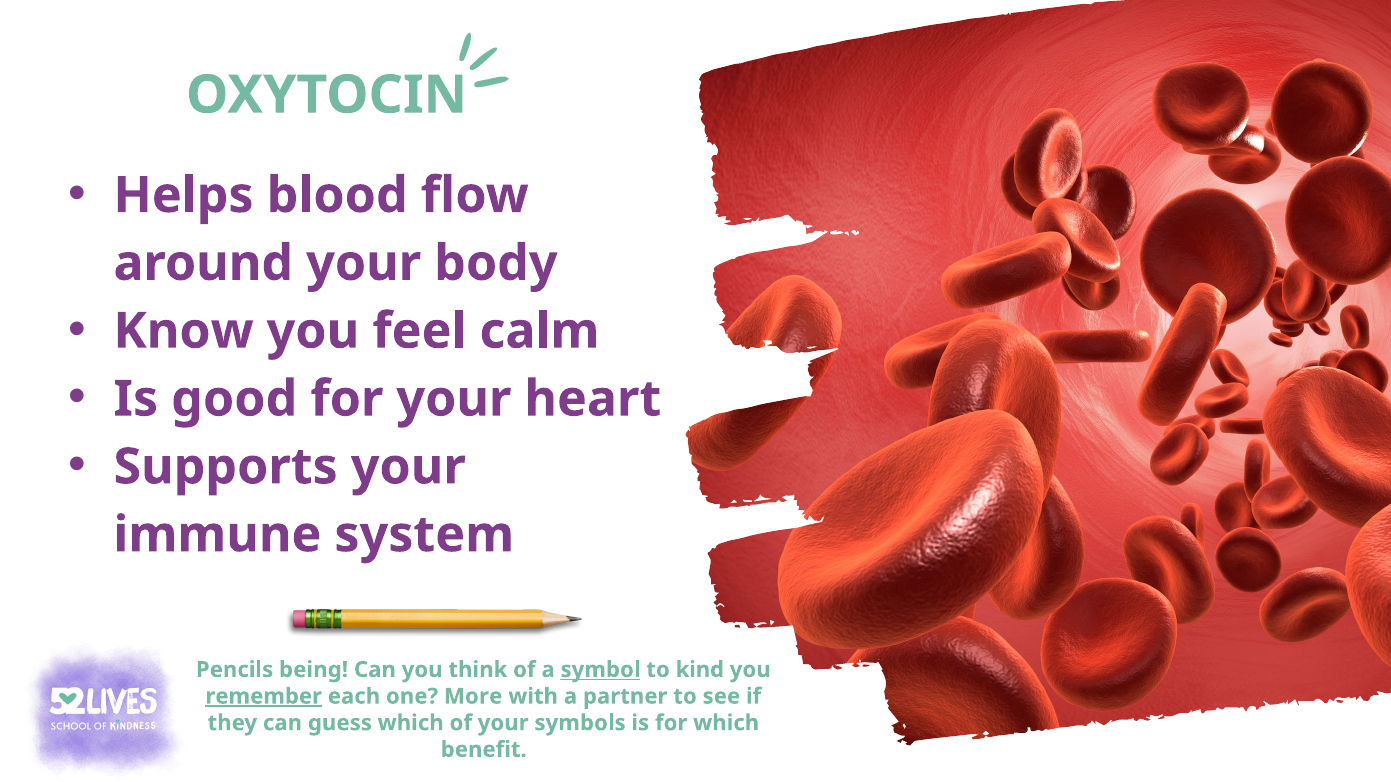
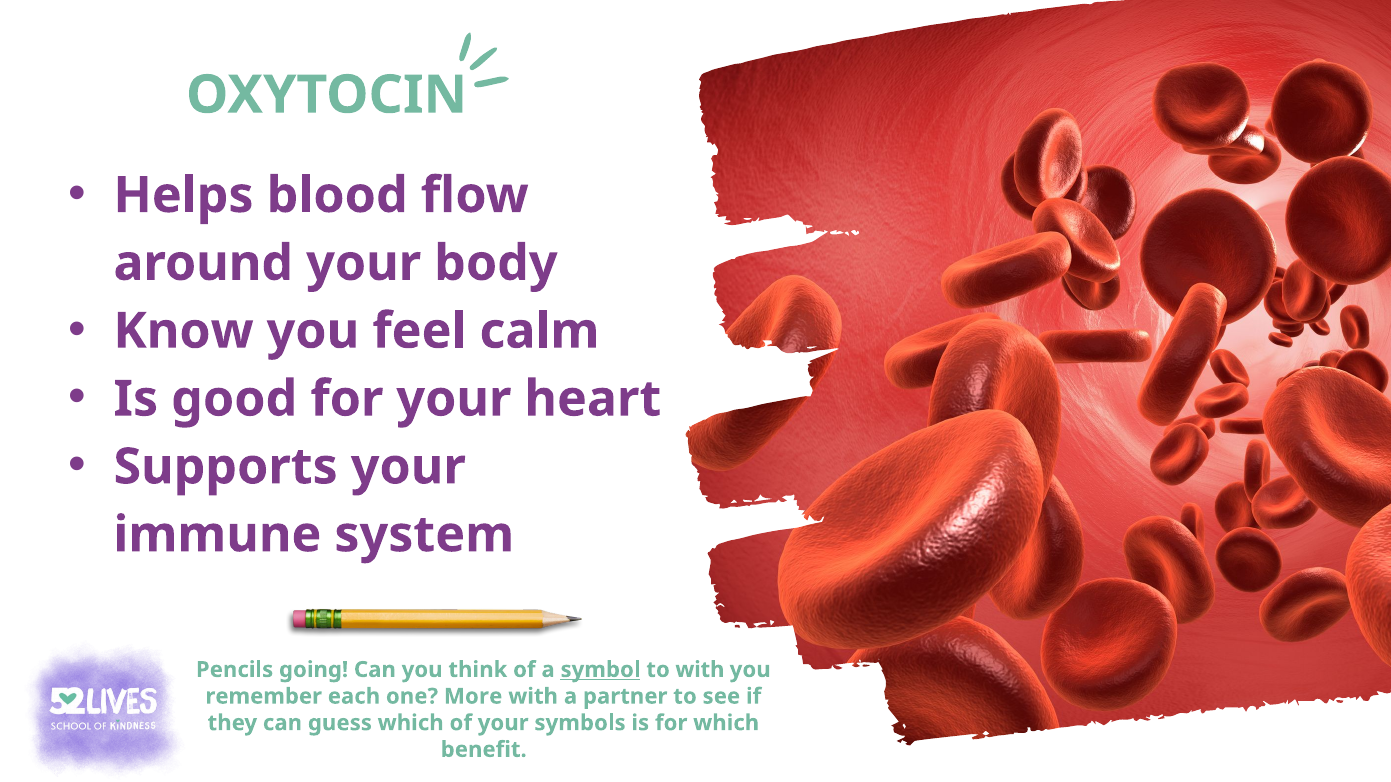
being: being -> going (314, 670)
to kind: kind -> with (700, 670)
remember underline: present -> none (264, 697)
